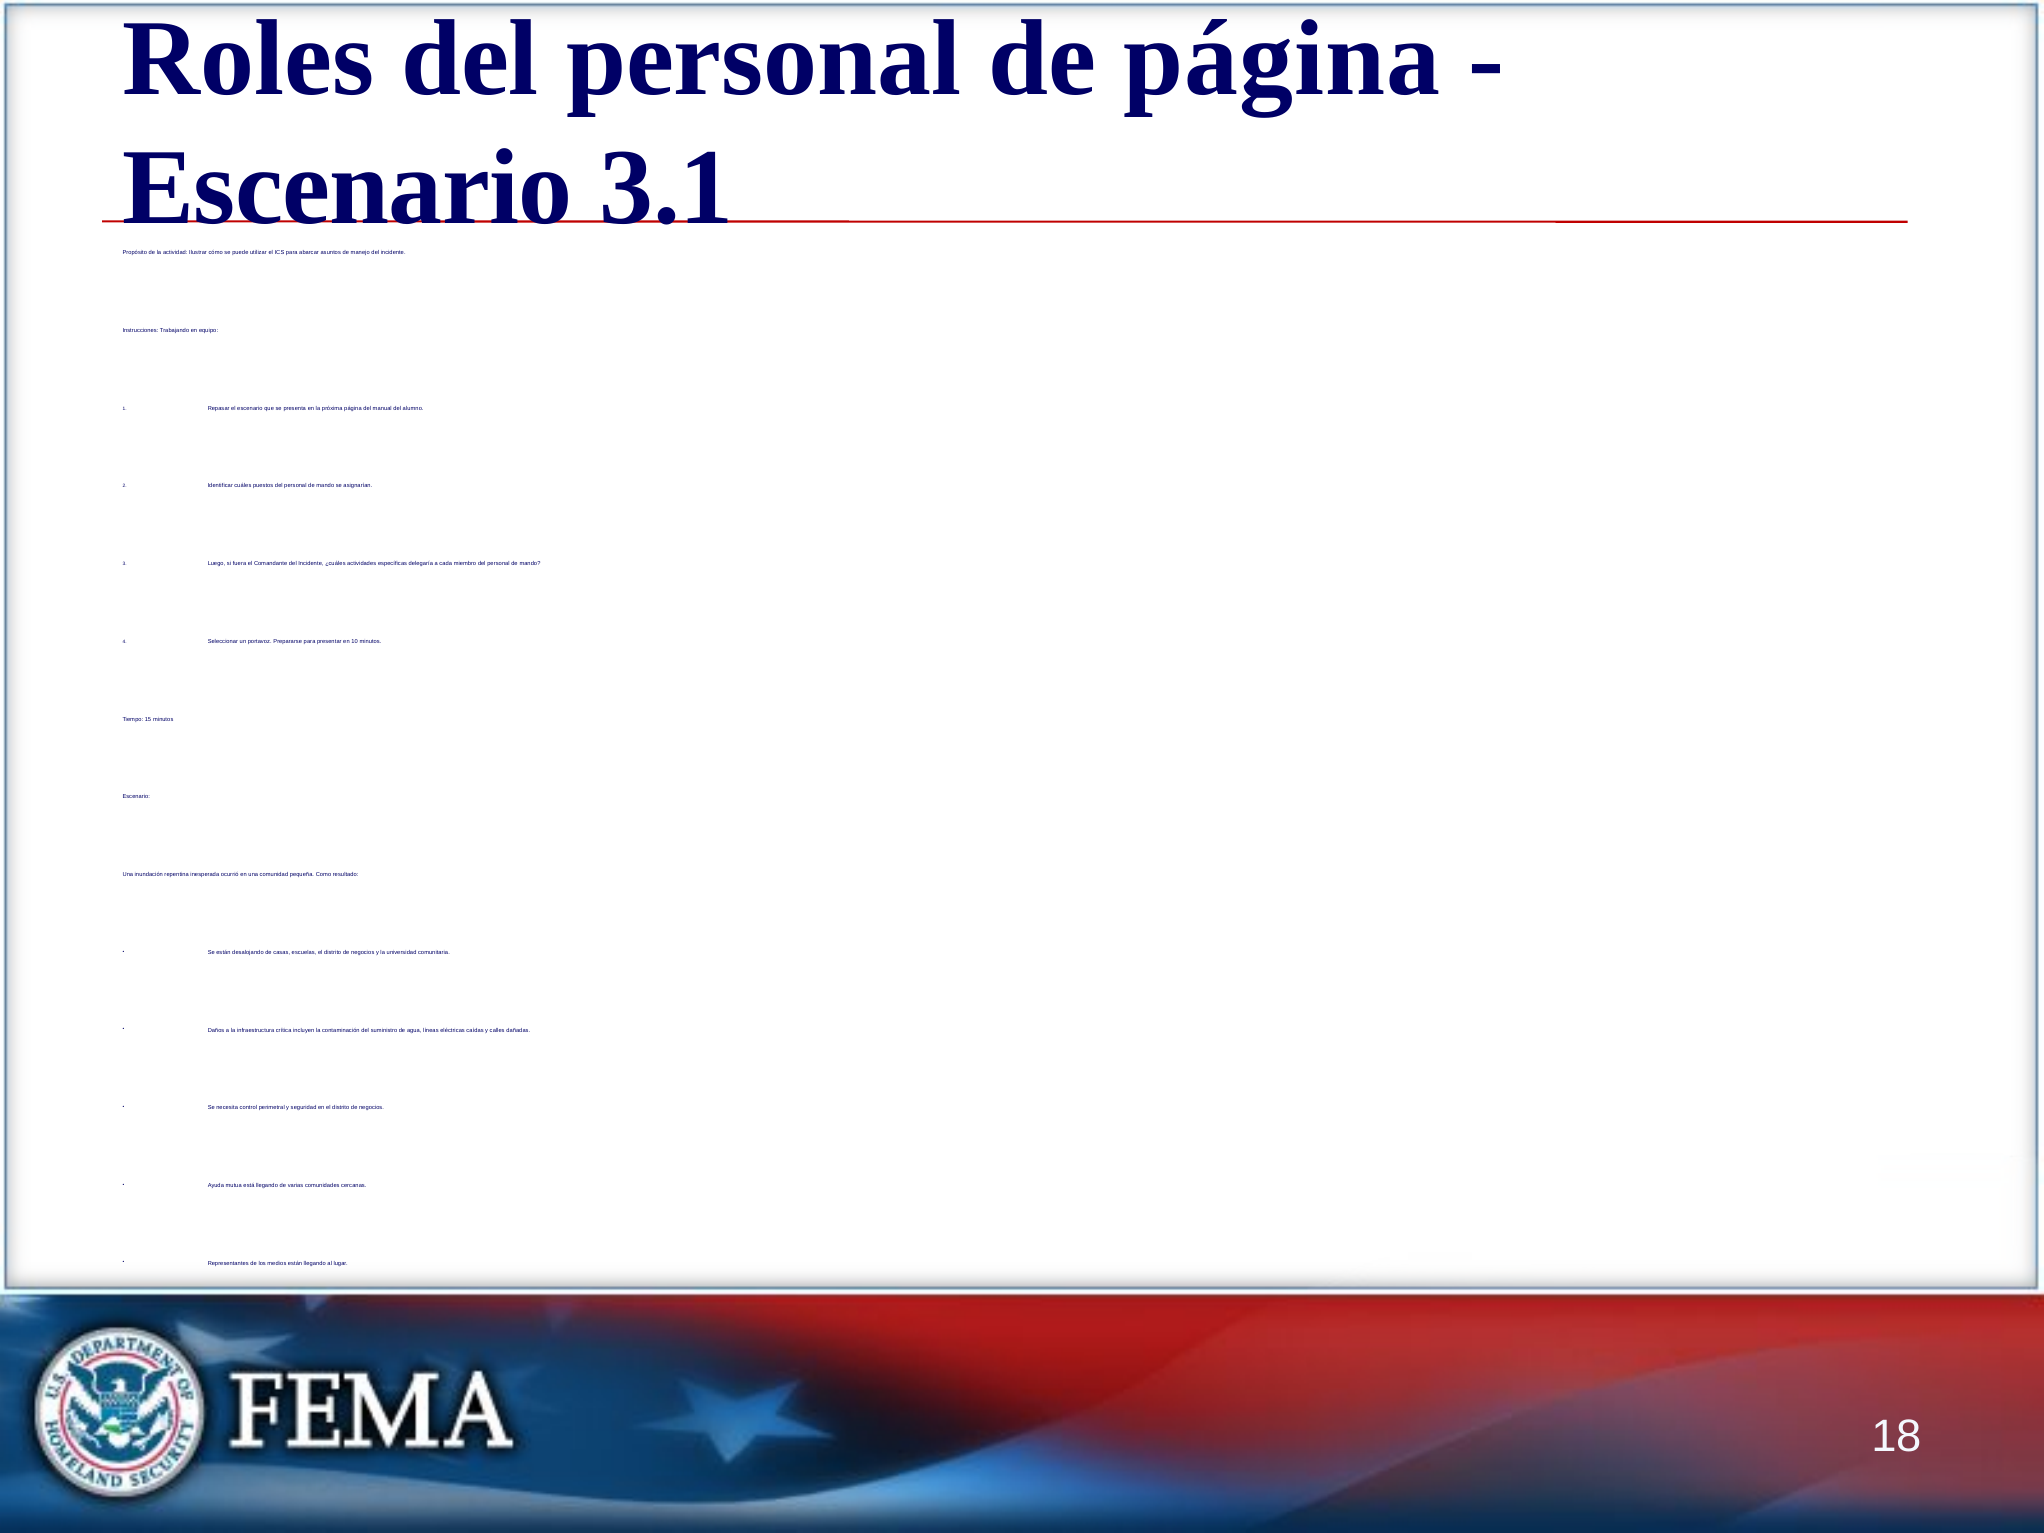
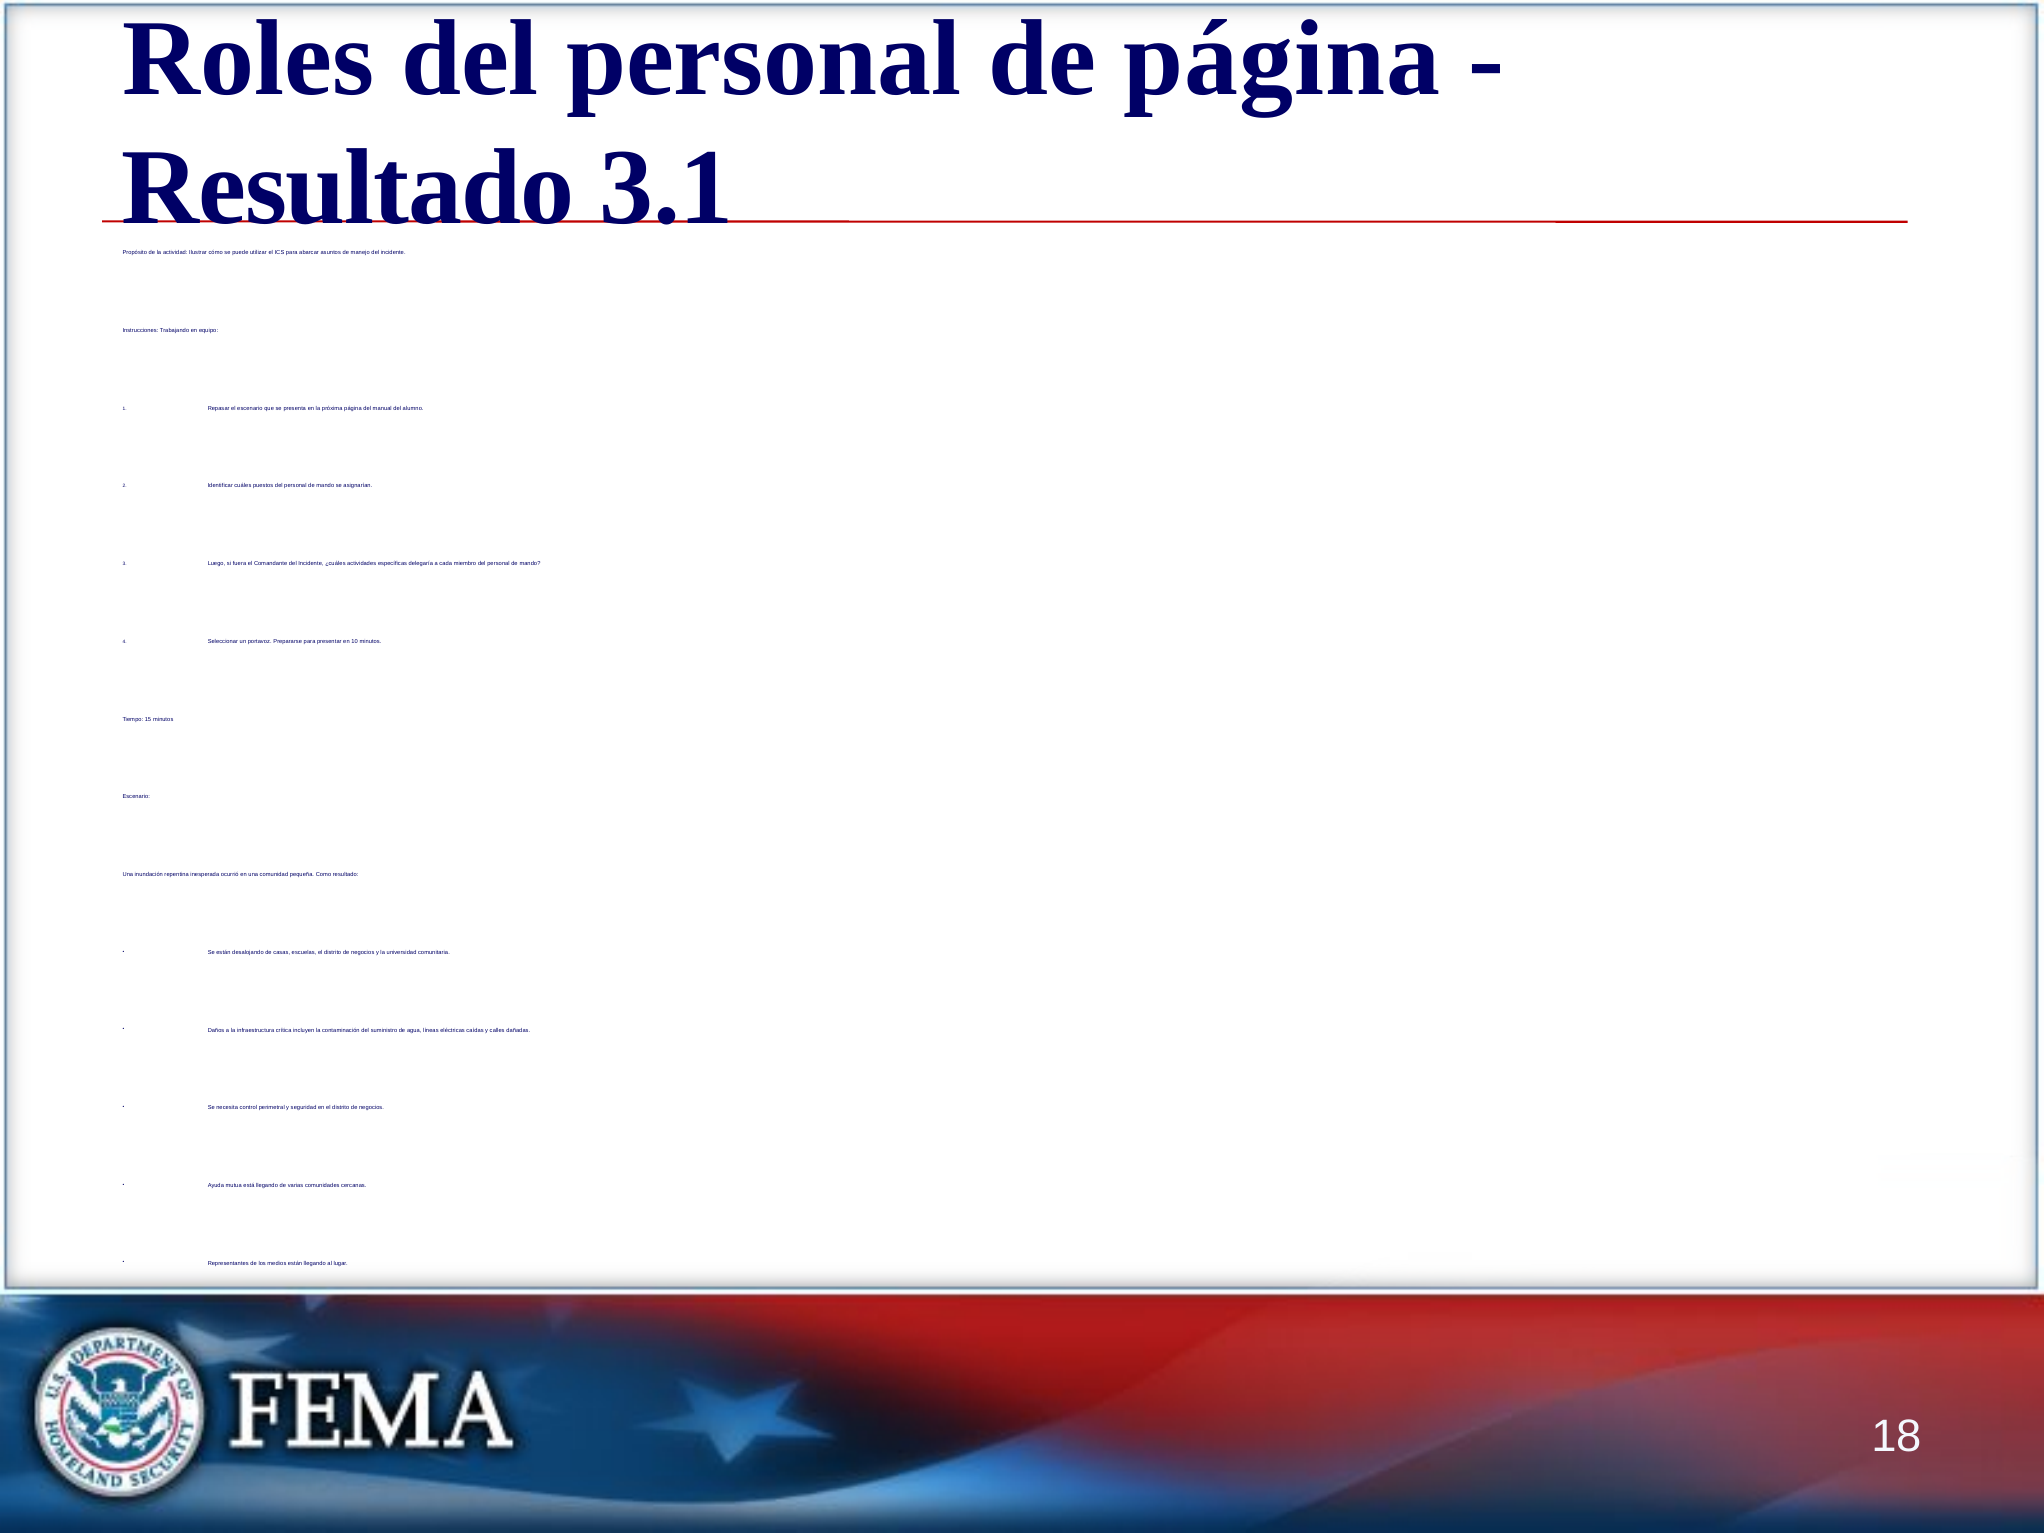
Escenario: Escenario -> Resultado (348, 188)
